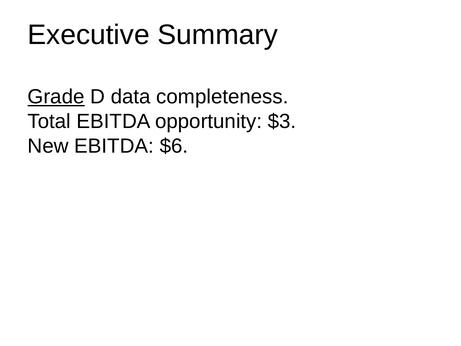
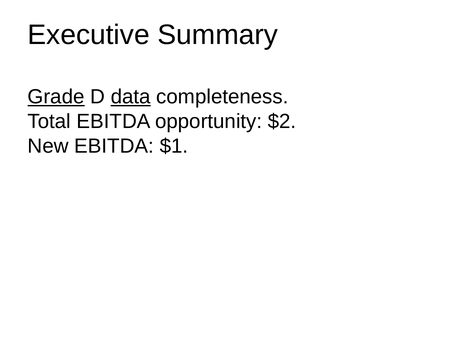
data underline: none -> present (131, 97)
$3: $3 -> $2 (282, 121)
$6: $6 -> $1 (174, 146)
